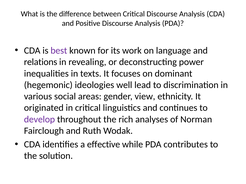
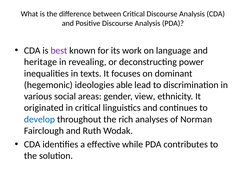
relations: relations -> heritage (40, 62)
well: well -> able (124, 85)
develop colour: purple -> blue (39, 120)
